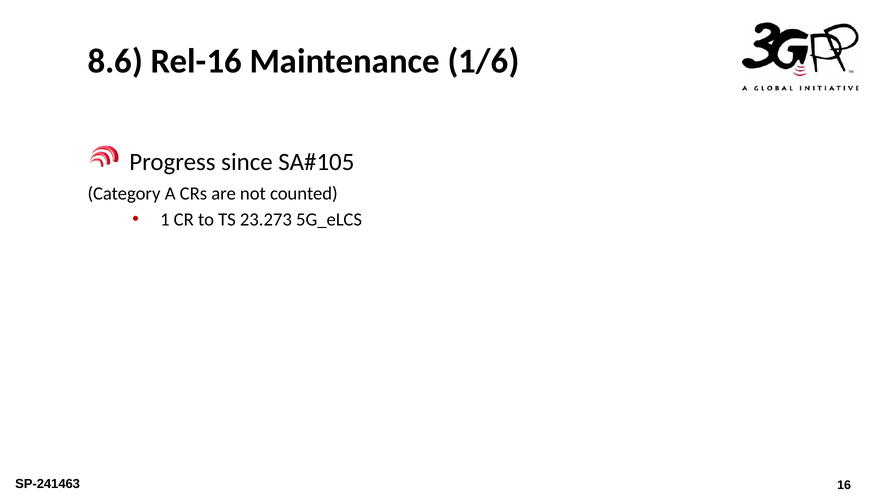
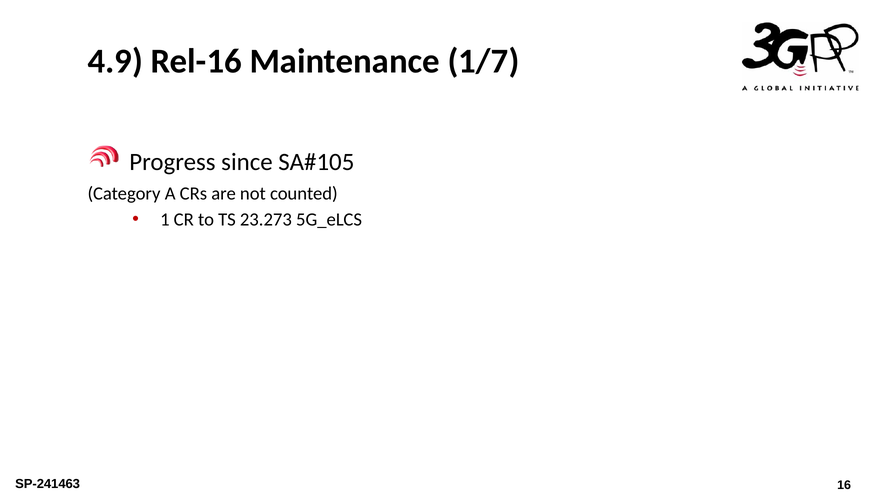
8.6: 8.6 -> 4.9 (115, 61)
1/6: 1/6 -> 1/7 (483, 61)
